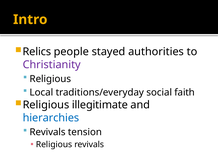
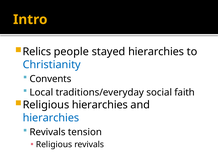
stayed authorities: authorities -> hierarchies (156, 52)
Christianity colour: purple -> blue (52, 65)
Religious: Religious -> Convents (50, 79)
Religious illegitimate: illegitimate -> hierarchies (100, 105)
